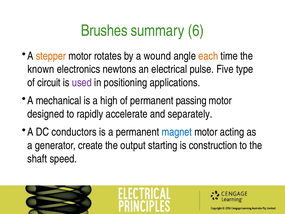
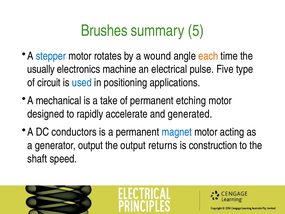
6: 6 -> 5 (196, 31)
stepper colour: orange -> blue (51, 56)
known: known -> usually (41, 69)
newtons: newtons -> machine (120, 69)
used colour: purple -> blue (82, 83)
high: high -> take (109, 101)
passing: passing -> etching (191, 101)
separately: separately -> generated (190, 114)
generator create: create -> output (90, 145)
starting: starting -> returns (163, 145)
